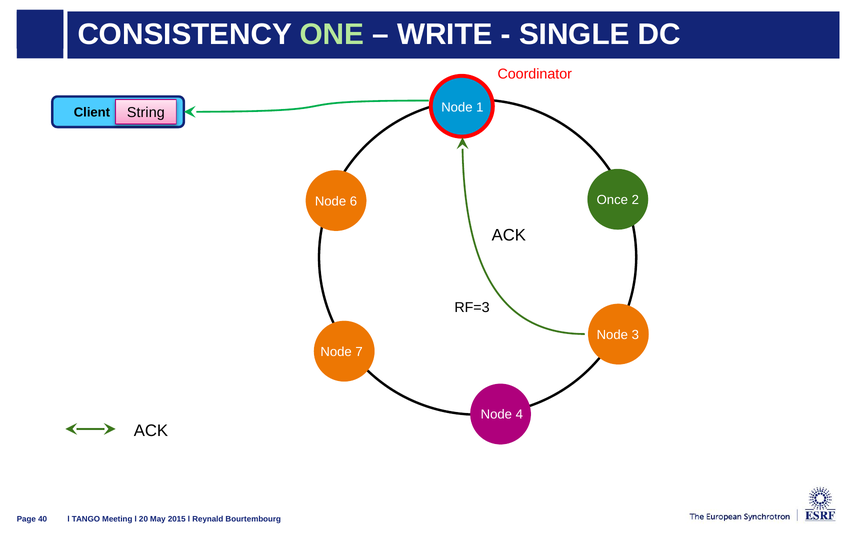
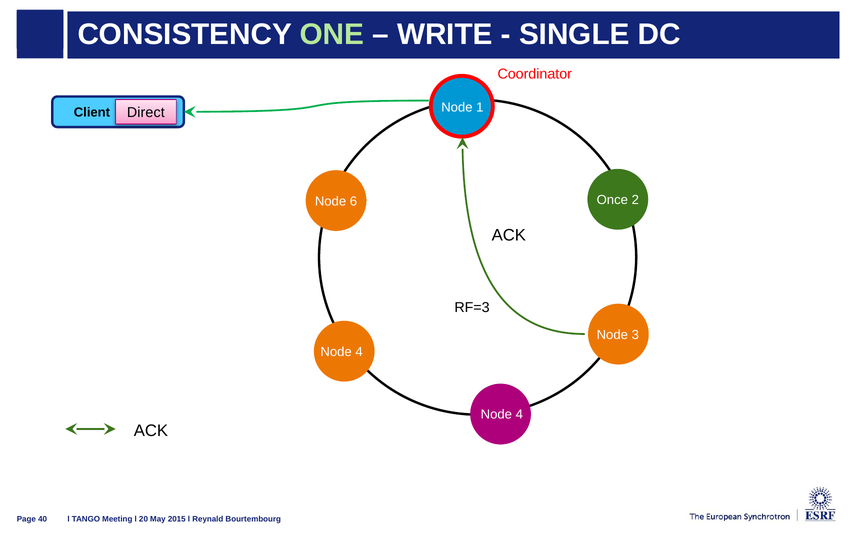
String: String -> Direct (146, 113)
7: 7 -> 4 (359, 352)
